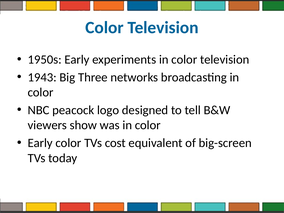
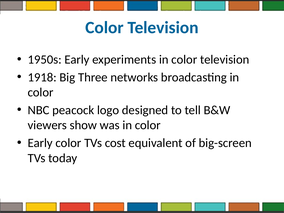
1943: 1943 -> 1918 (42, 77)
